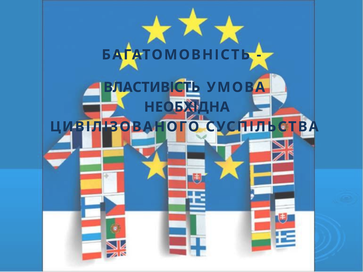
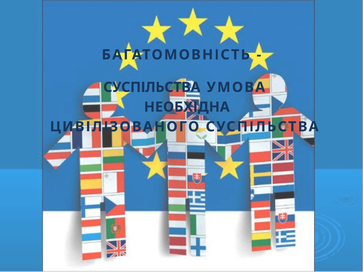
ВЛАСТИВІСТЬ: ВЛАСТИВІСТЬ -> СУСПІЛЬСТВА (152, 87)
